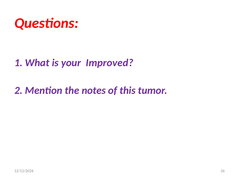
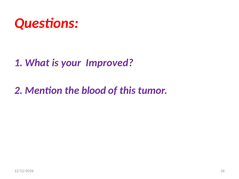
notes: notes -> blood (94, 91)
